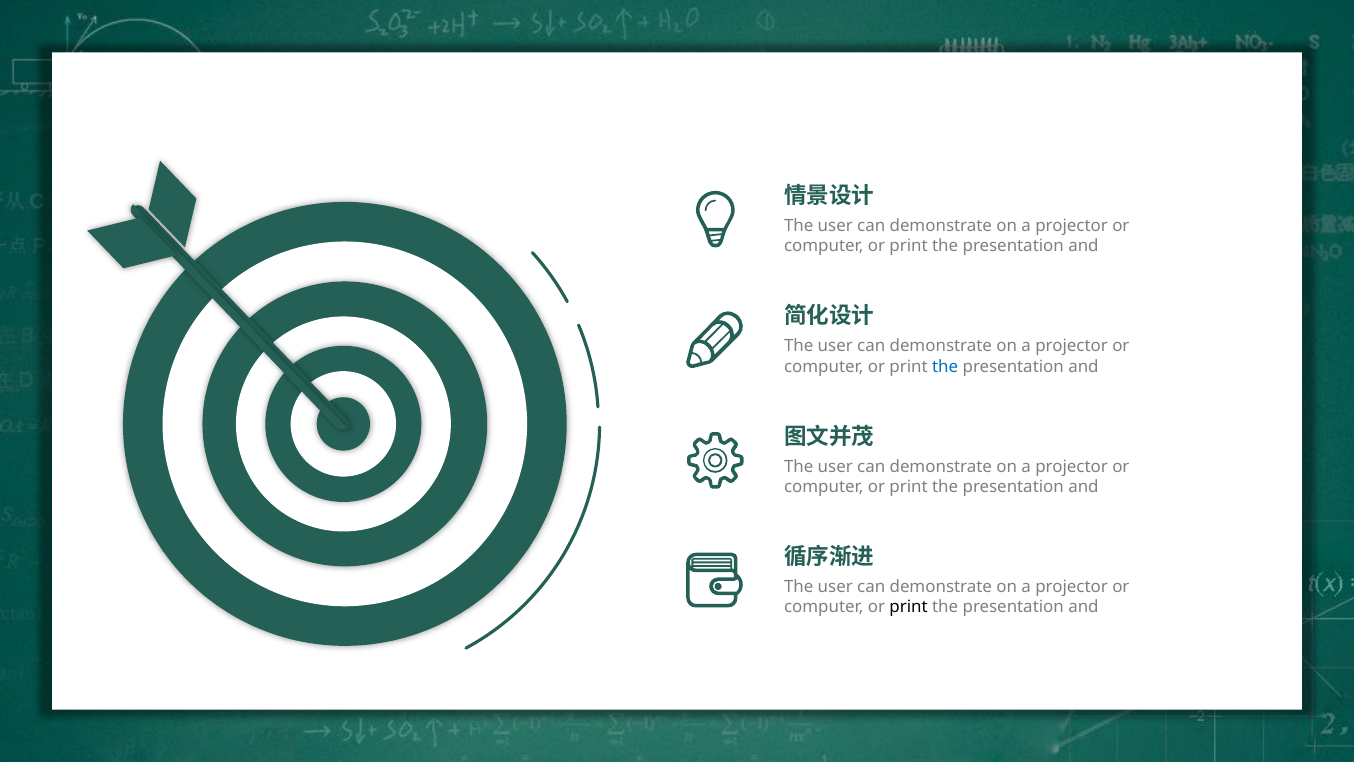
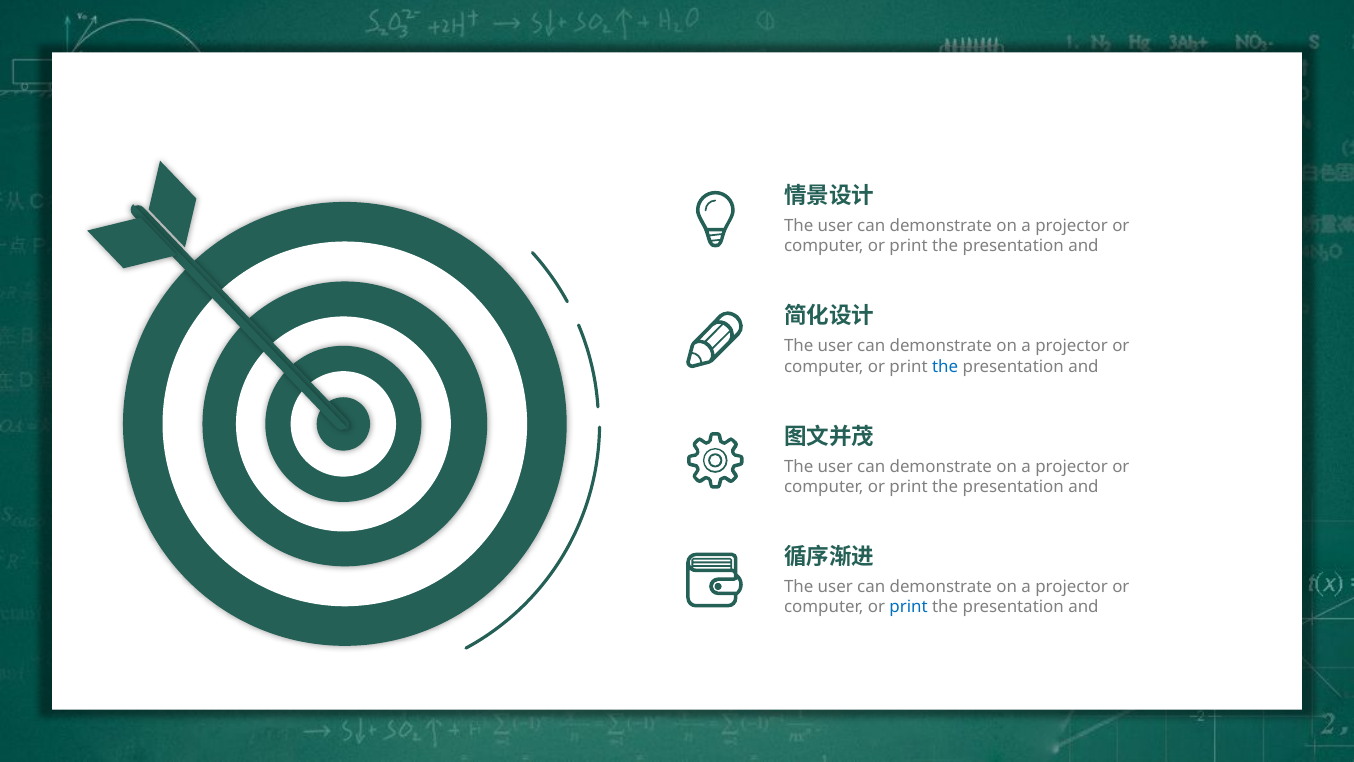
print colour: black -> blue (909, 607)
